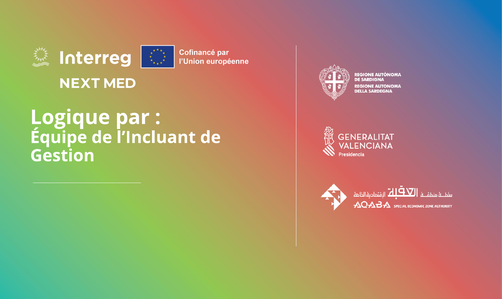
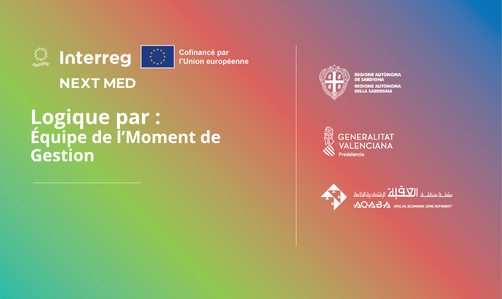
l’Incluant: l’Incluant -> l’Moment (156, 137)
